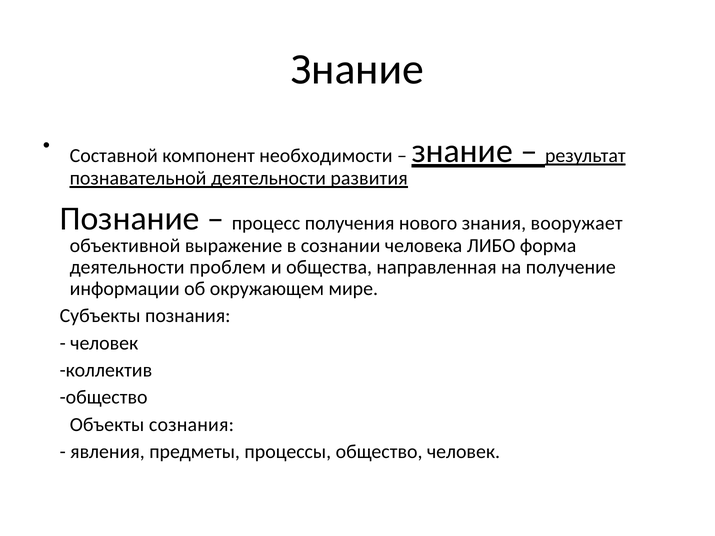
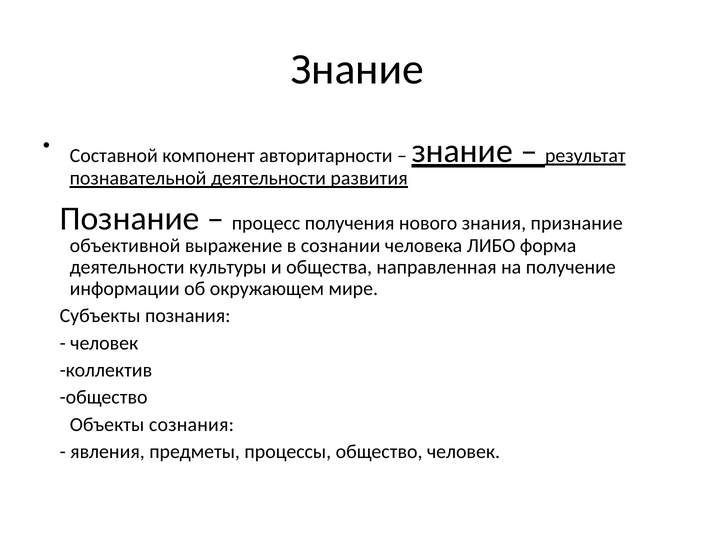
необходимости: необходимости -> авторитарности (326, 156)
вооружает: вооружает -> признание (577, 223)
проблем: проблем -> культуры (228, 267)
